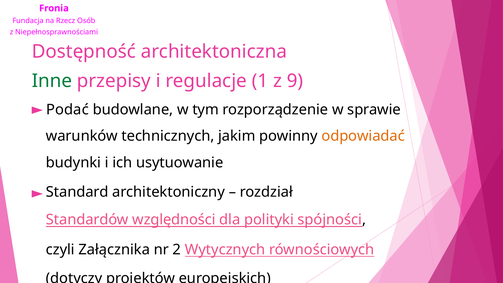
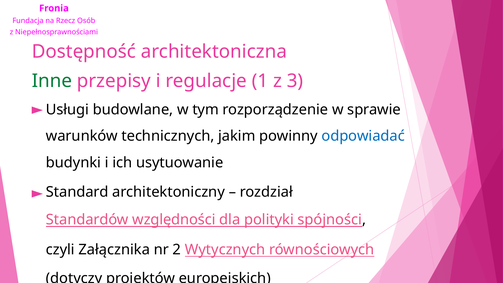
9: 9 -> 3 (295, 81)
Podać: Podać -> Usługi (67, 110)
odpowiadać colour: orange -> blue (363, 136)
